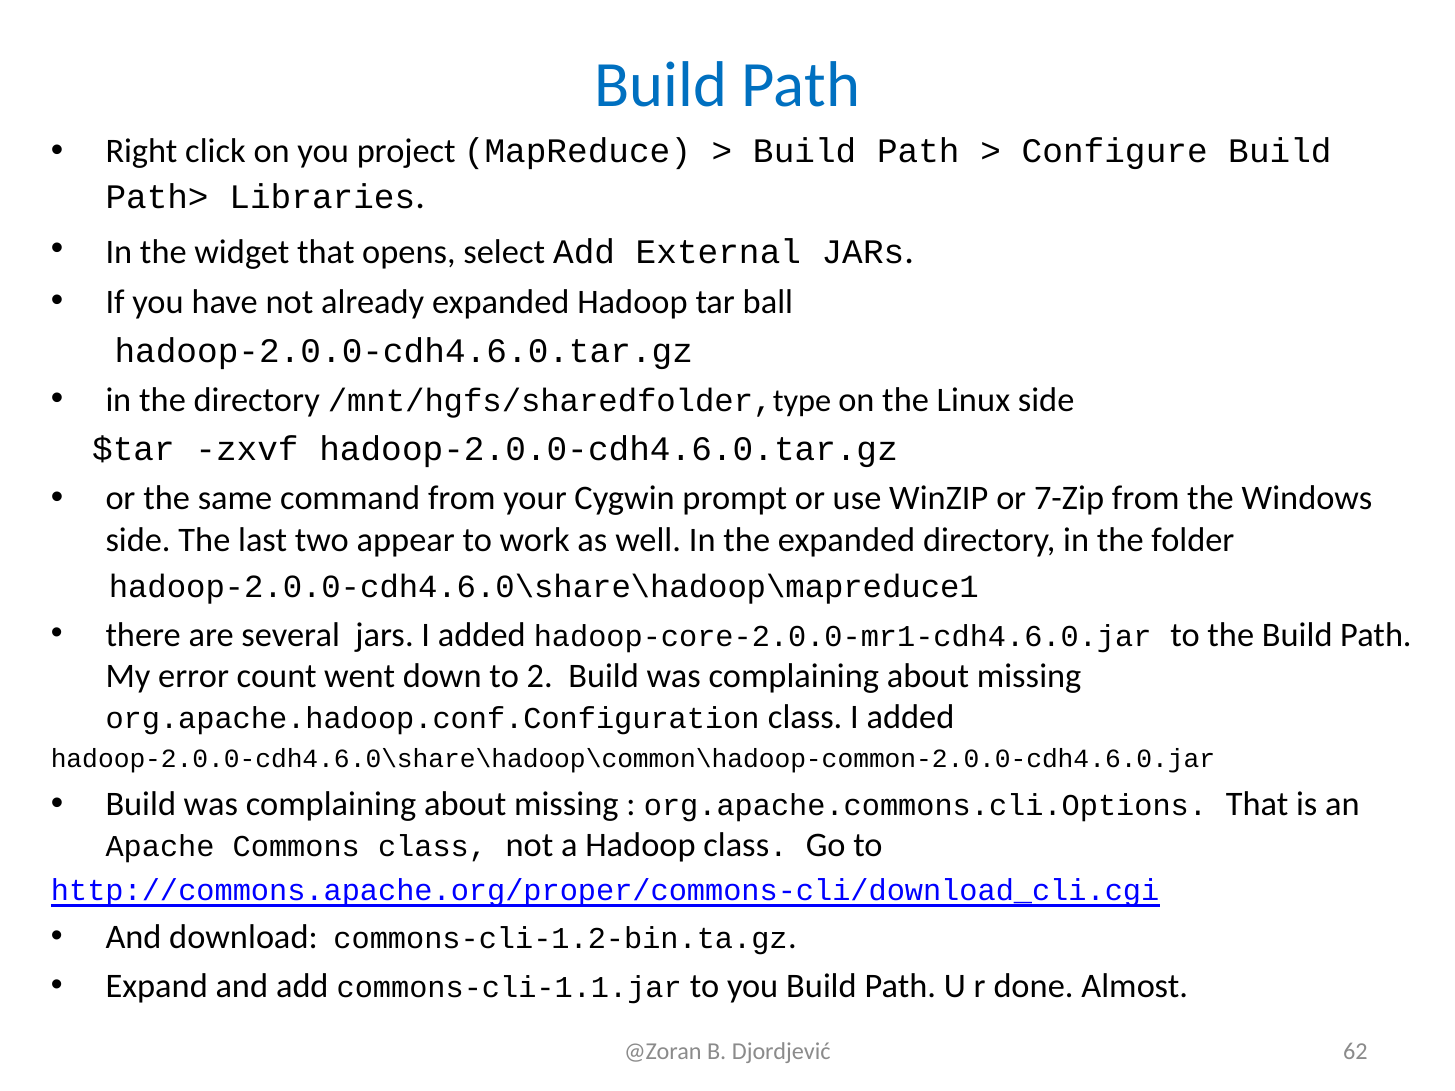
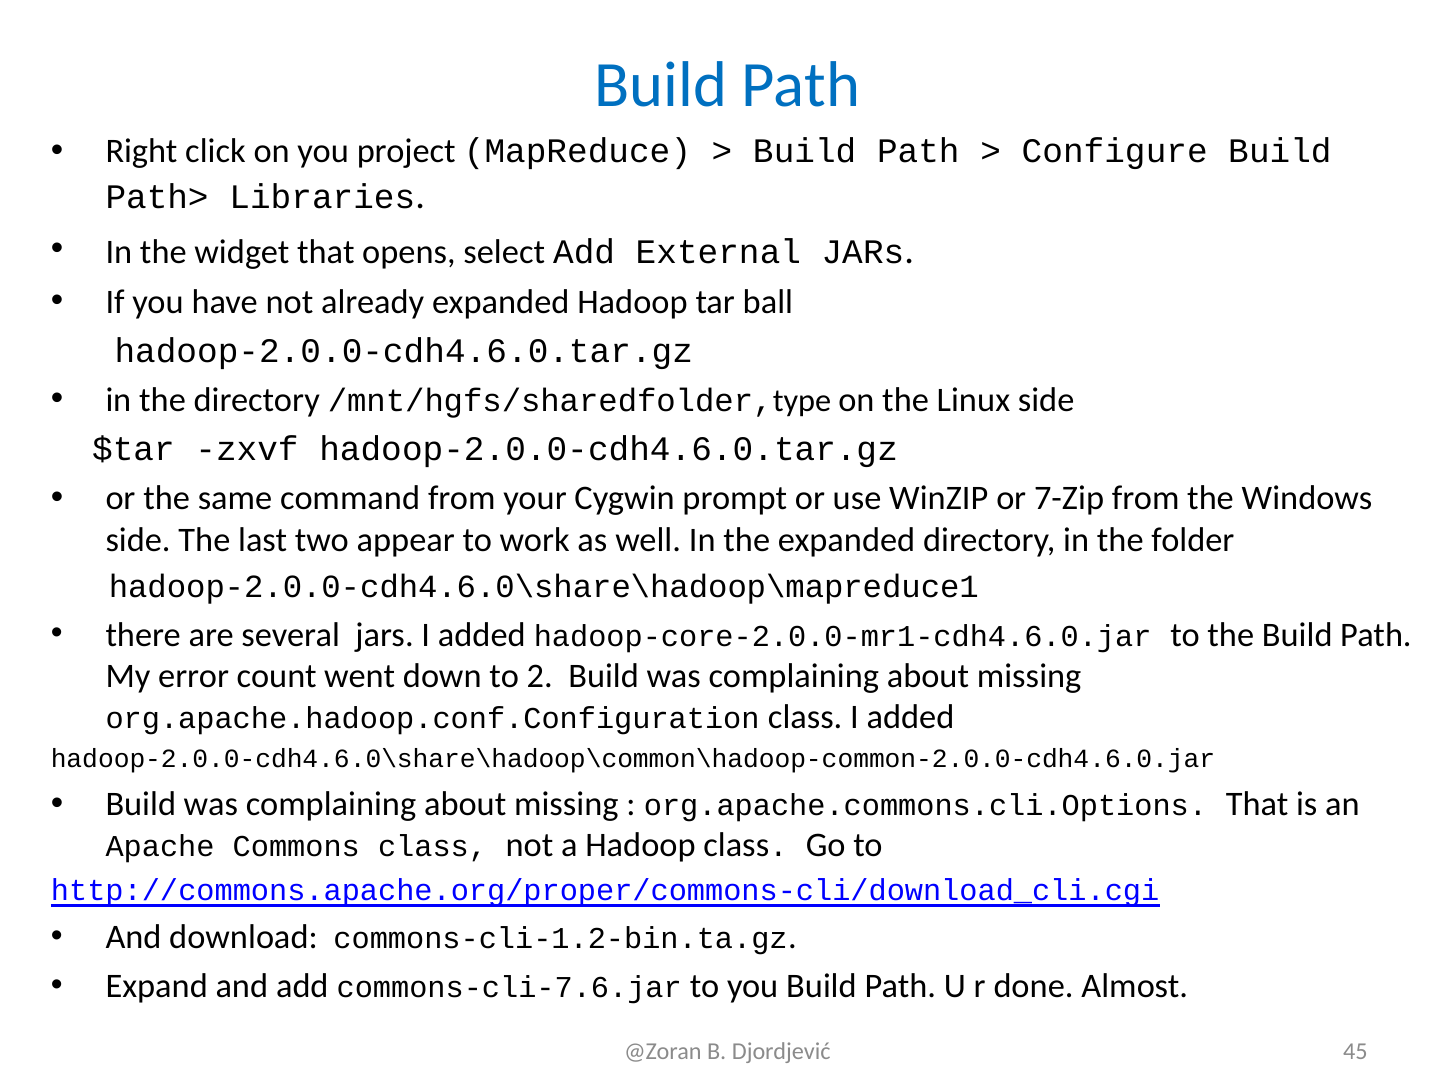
commons-cli-1.1.jar: commons-cli-1.1.jar -> commons-cli-7.6.jar (509, 988)
62: 62 -> 45 (1355, 1052)
